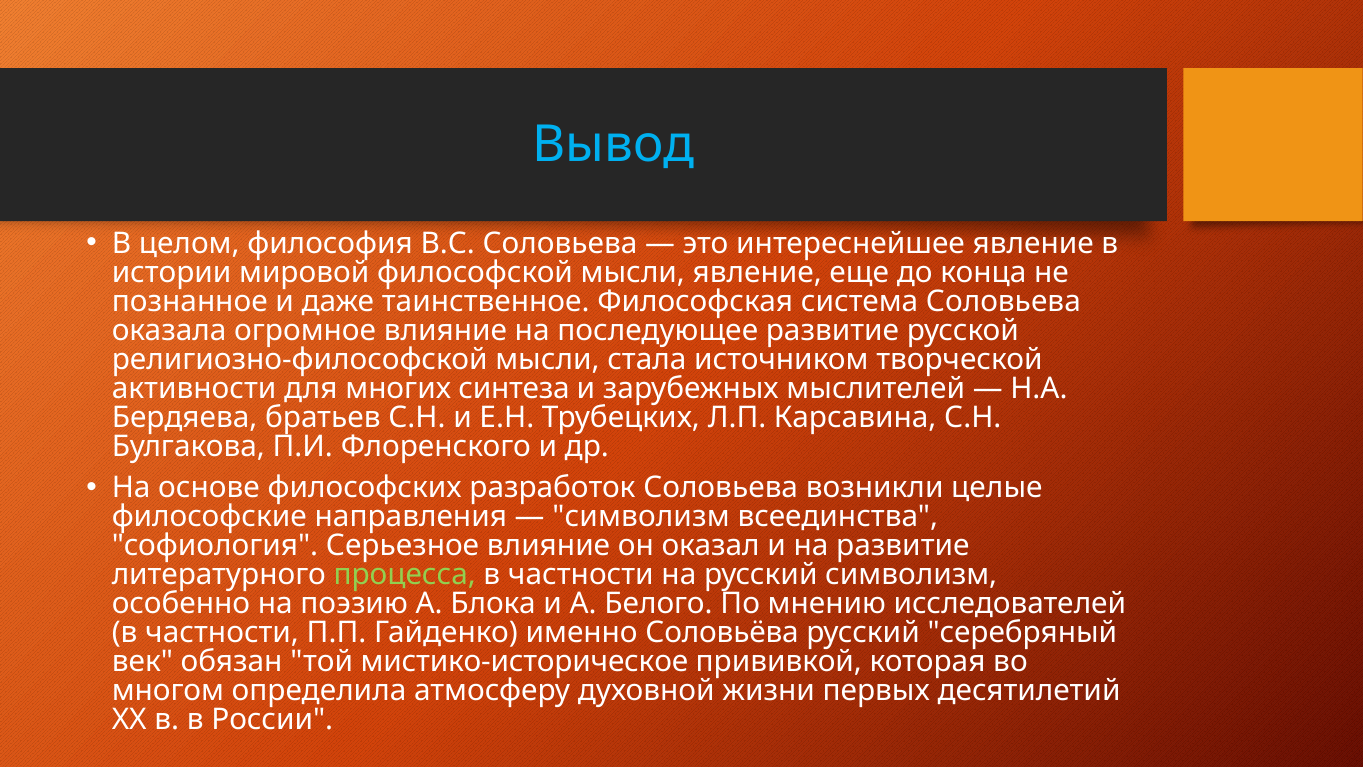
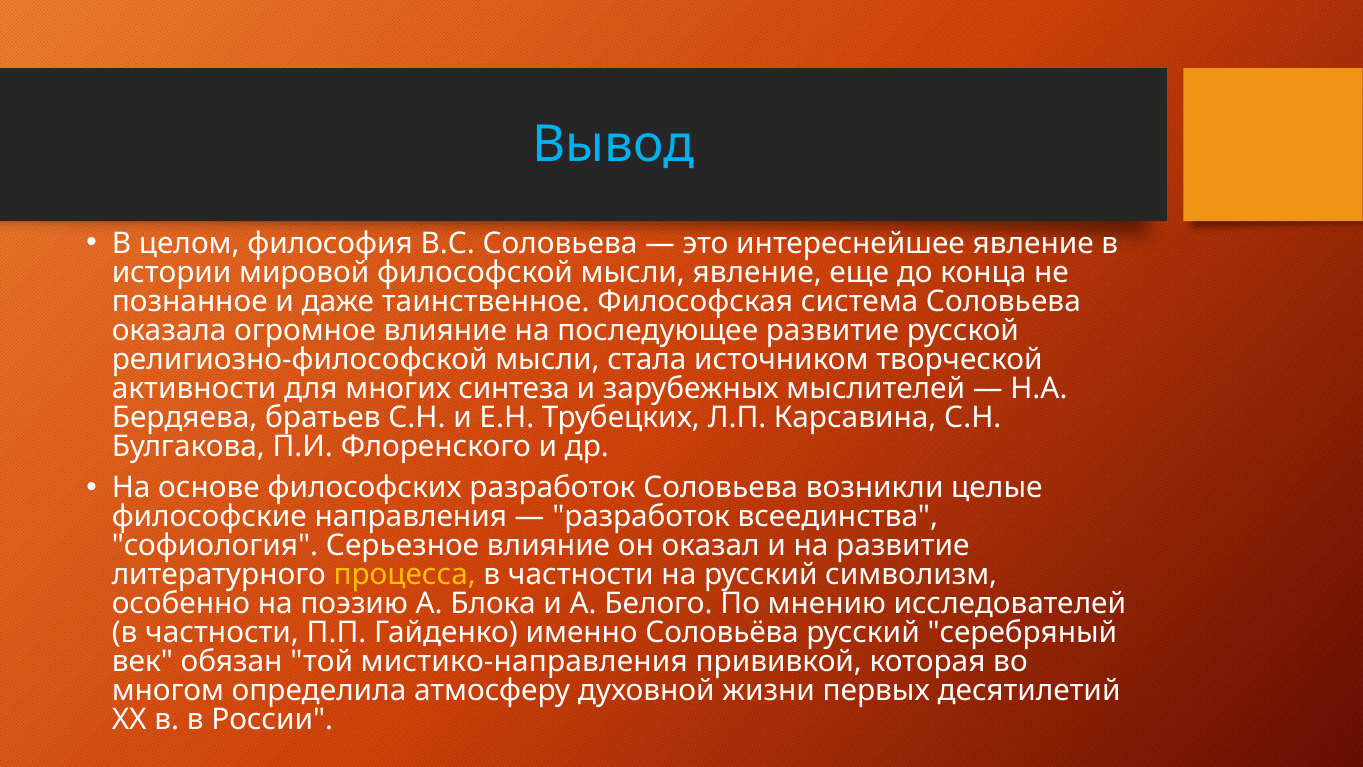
символизм: символизм -> разработок (641, 517)
процесса colour: light green -> yellow (405, 575)
мистико-историческое: мистико-историческое -> мистико-направления (524, 662)
